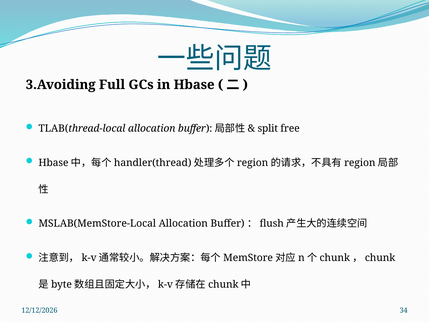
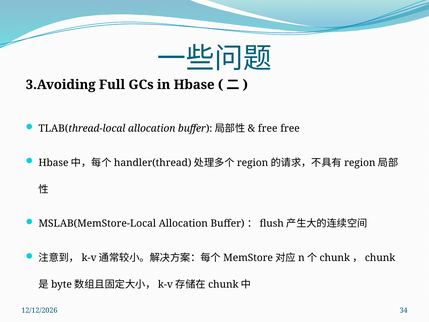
split: split -> free (268, 128)
